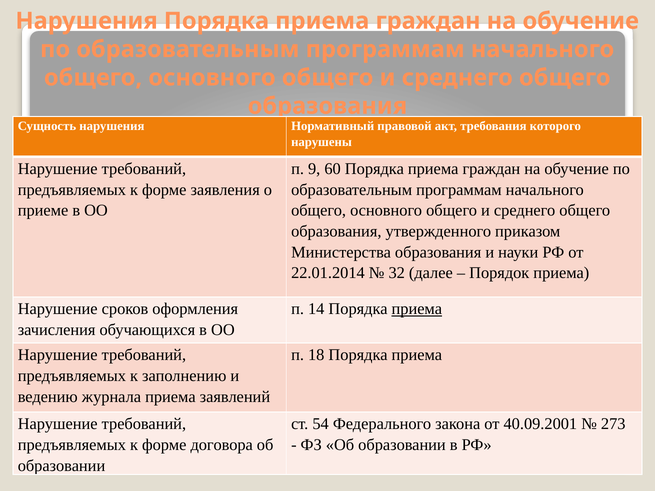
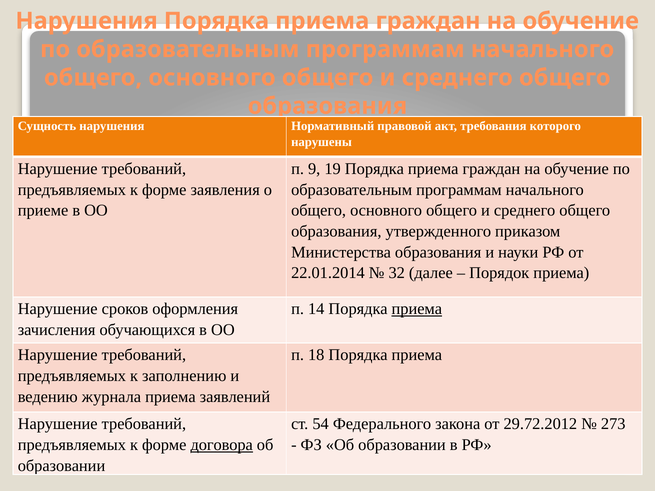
60: 60 -> 19 (333, 169)
40.09.2001: 40.09.2001 -> 29.72.2012 (540, 424)
договора underline: none -> present (222, 445)
